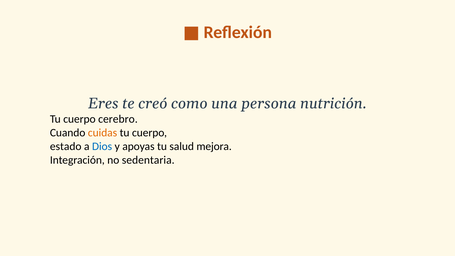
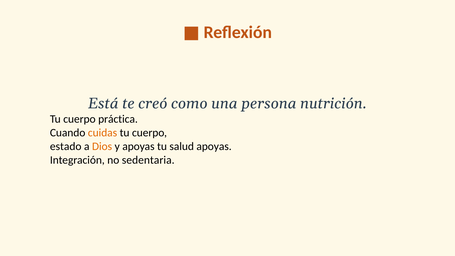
Eres: Eres -> Está (103, 103)
cerebro: cerebro -> práctica (118, 119)
Dios colour: blue -> orange (102, 146)
salud mejora: mejora -> apoyas (214, 146)
